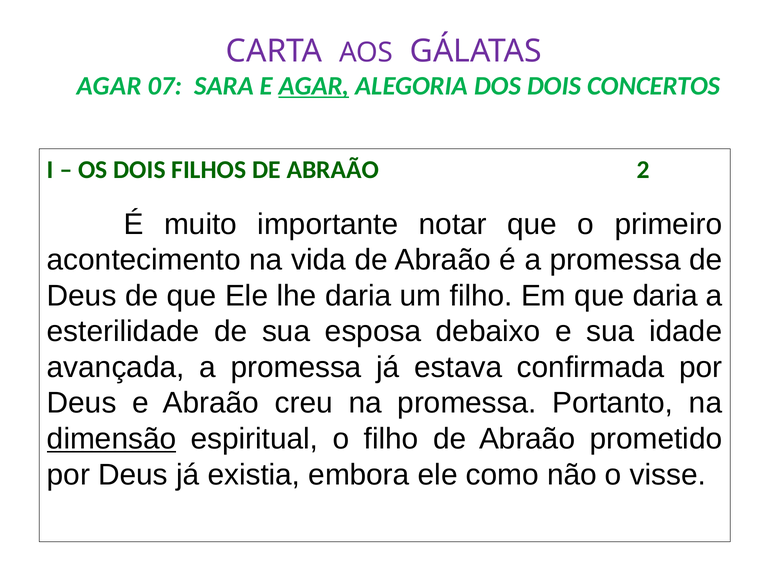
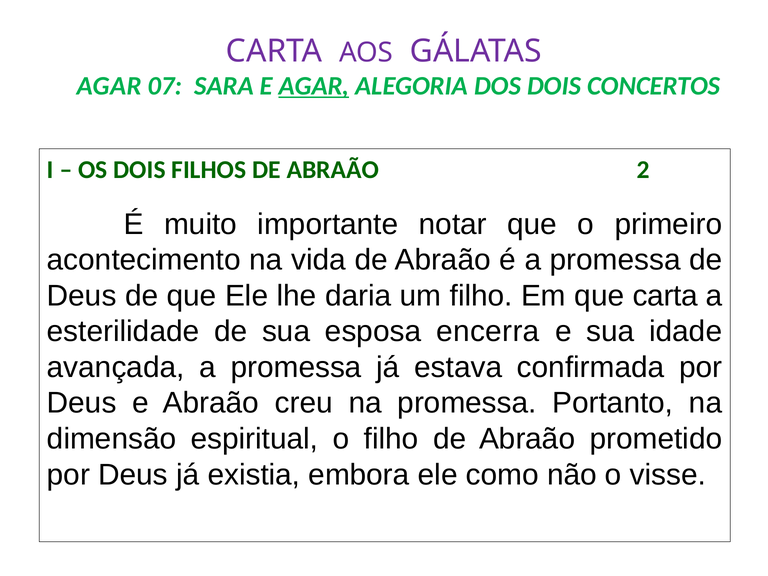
que daria: daria -> carta (665, 296)
debaixo: debaixo -> encerra (488, 332)
dimensão underline: present -> none (112, 439)
